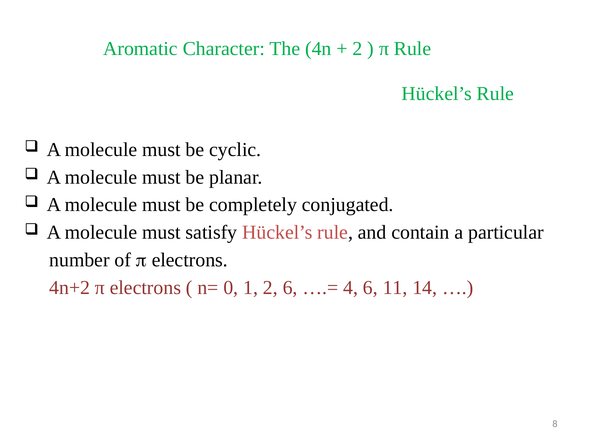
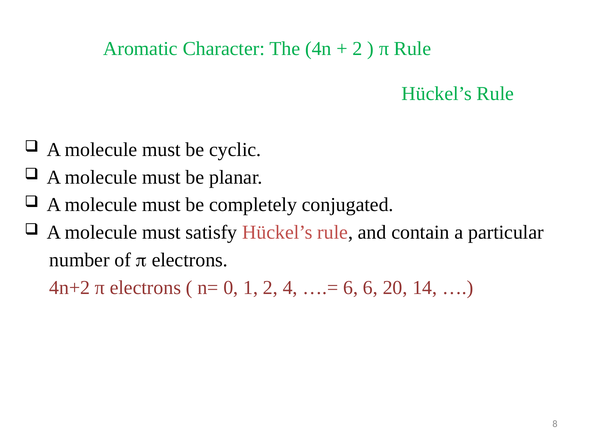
2 6: 6 -> 4 (290, 288)
4: 4 -> 6 (351, 288)
11: 11 -> 20 (395, 288)
